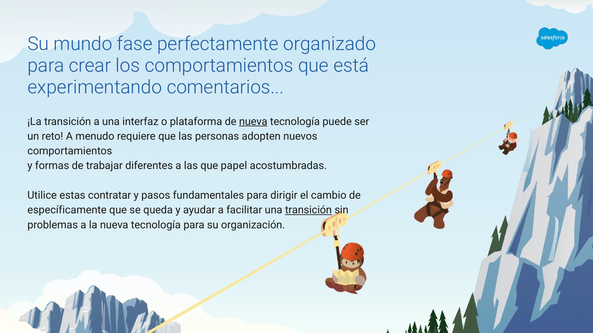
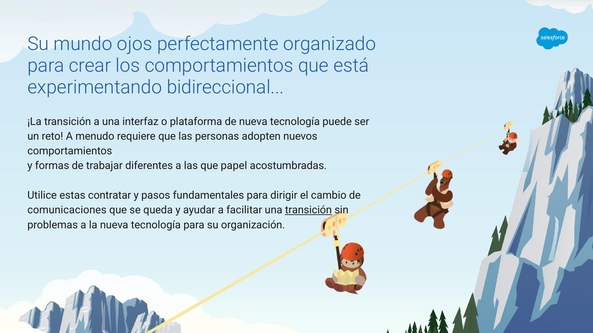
fase: fase -> ojos (135, 44)
comentarios: comentarios -> bidireccional (225, 87)
nueva underline: present -> none (253, 122)
específicamente: específicamente -> comunicaciones (67, 210)
